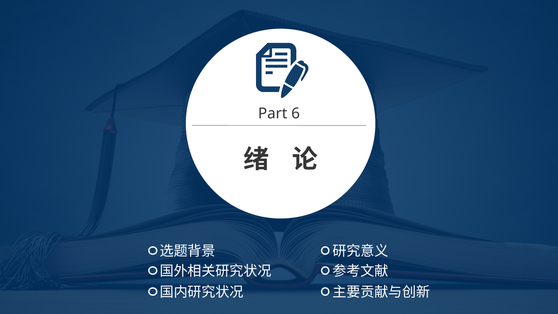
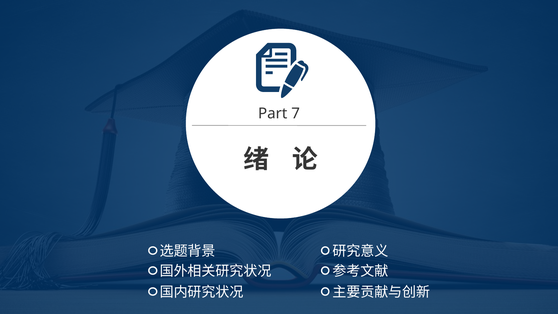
6: 6 -> 7 (296, 113)
